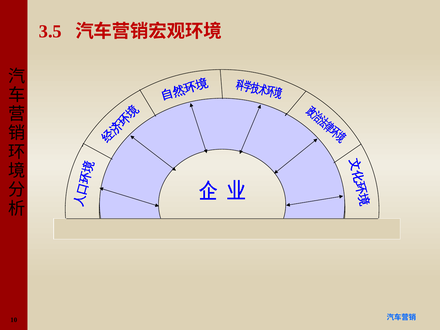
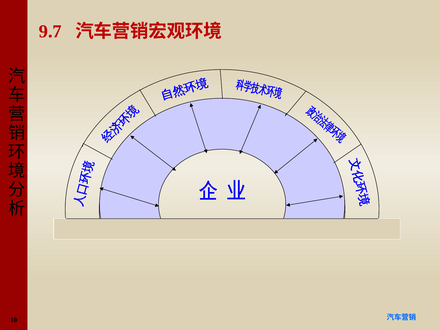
3.5: 3.5 -> 9.7 (50, 32)
